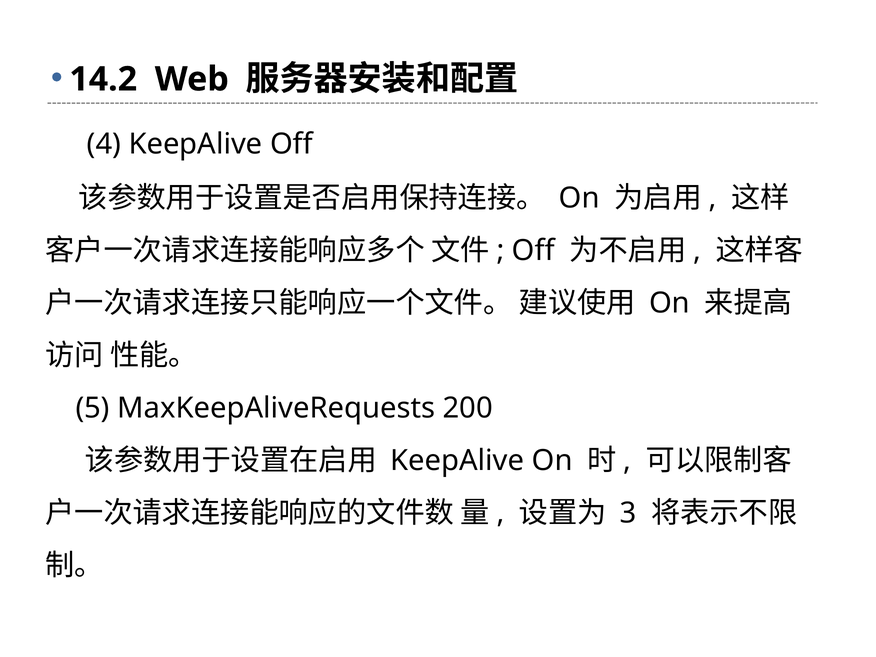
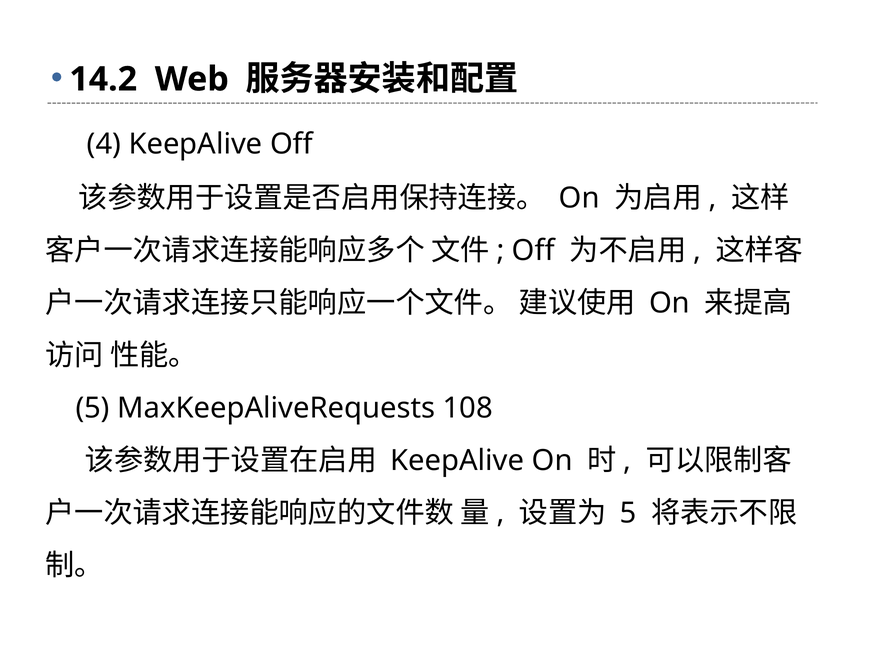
200: 200 -> 108 (468, 408)
3: 3 -> 5 (628, 513)
